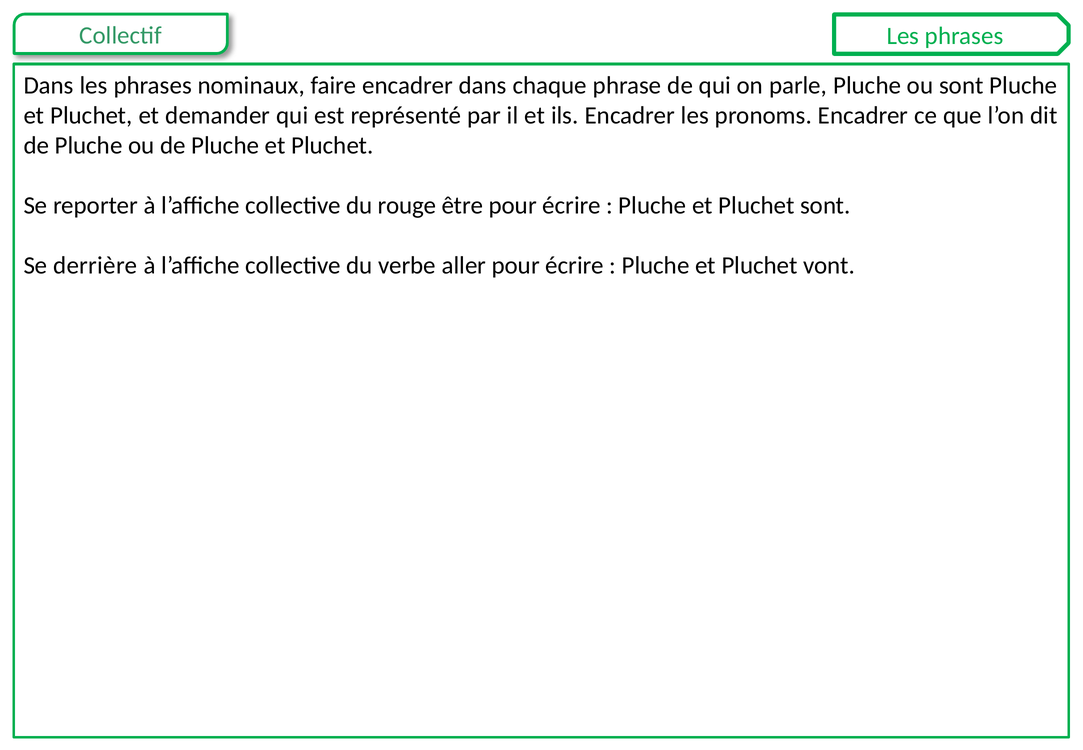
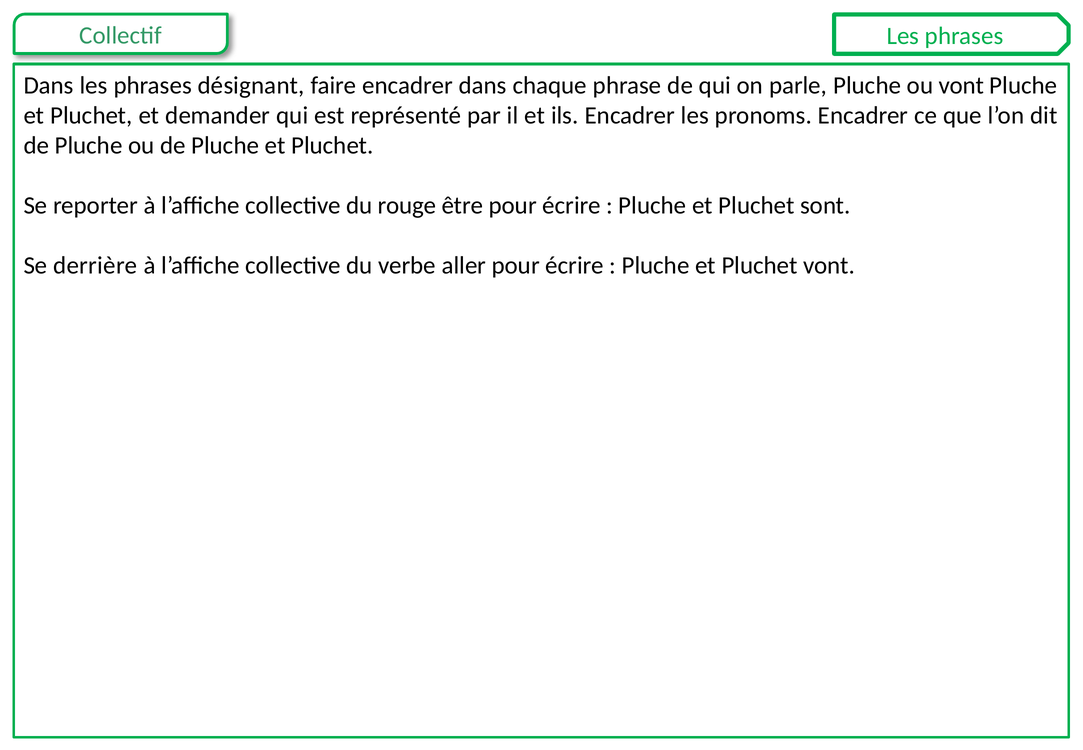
nominaux: nominaux -> désignant (251, 86)
ou sont: sont -> vont (962, 86)
